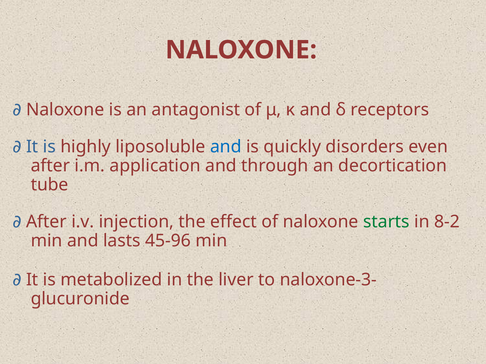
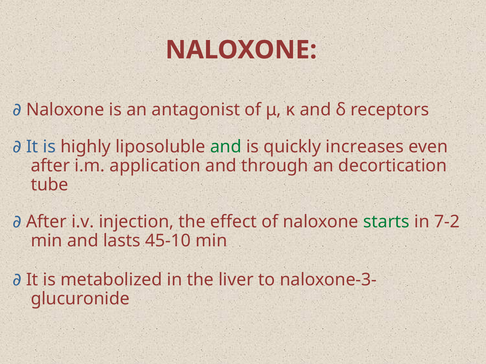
and colour: blue -> green (226, 147)
disorders: disorders -> increases (365, 147)
8-2: 8-2 -> 7-2 (447, 222)
45-96: 45-96 -> 45-10 (168, 241)
